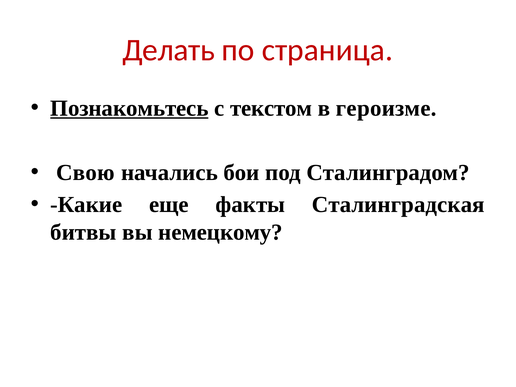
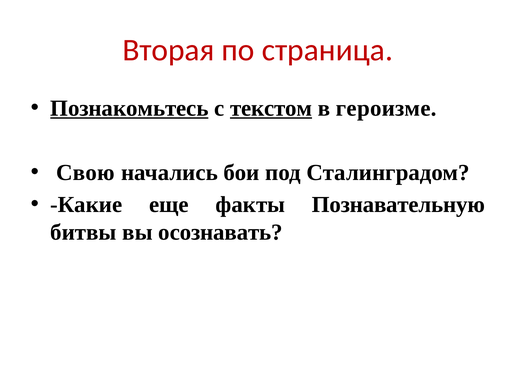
Делать: Делать -> Вторая (169, 50)
текстом underline: none -> present (271, 108)
Сталинградская: Сталинградская -> Познавательную (398, 205)
немецкому: немецкому -> осознавать (221, 232)
